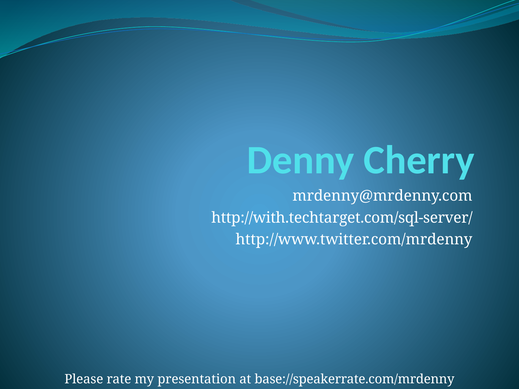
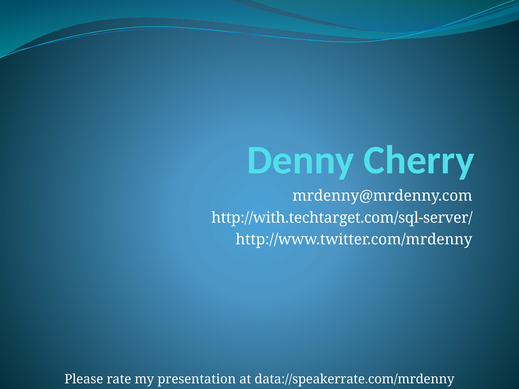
base://speakerrate.com/mrdenny: base://speakerrate.com/mrdenny -> data://speakerrate.com/mrdenny (354, 380)
